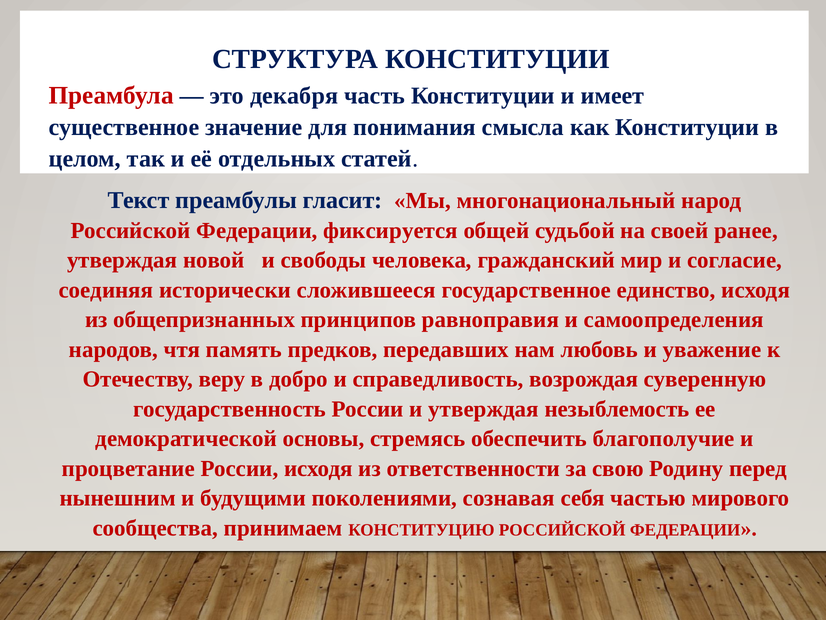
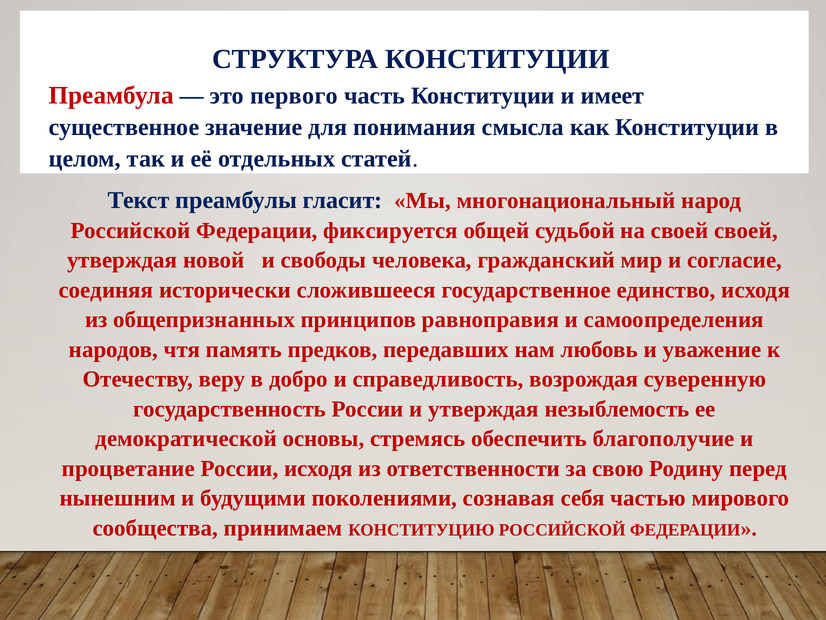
декабря: декабря -> первого (294, 96)
своей ранее: ранее -> своей (746, 230)
